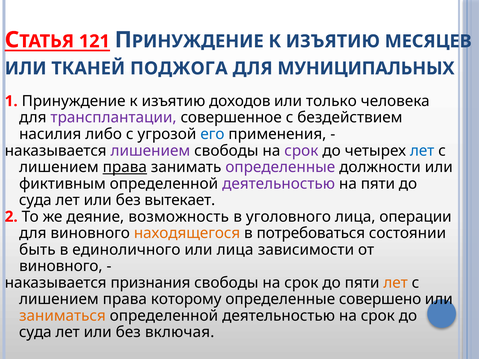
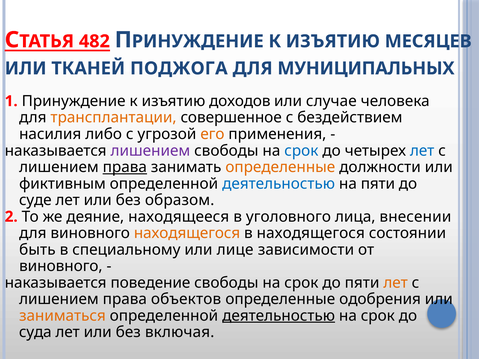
121: 121 -> 482 (94, 41)
только: только -> случае (331, 101)
трансплантации colour: purple -> orange (114, 118)
его colour: blue -> orange (212, 134)
срок colour: purple -> blue (301, 151)
определенные colour: purple -> orange (280, 167)
деятельностью colour: purple -> blue (279, 184)
суда: суда -> суде (35, 200)
вытекает: вытекает -> образом (180, 200)
возможность: возможность -> находящееся (179, 217)
операции: операции -> внесении (415, 217)
в потребоваться: потребоваться -> находящегося (311, 233)
единоличного: единоличного -> специальному (126, 250)
или лица: лица -> лице (235, 250)
признания: признания -> поведение (150, 283)
которому: которому -> объектов (186, 299)
совершено: совершено -> одобрения (380, 299)
деятельностью underline: none -> present (279, 316)
